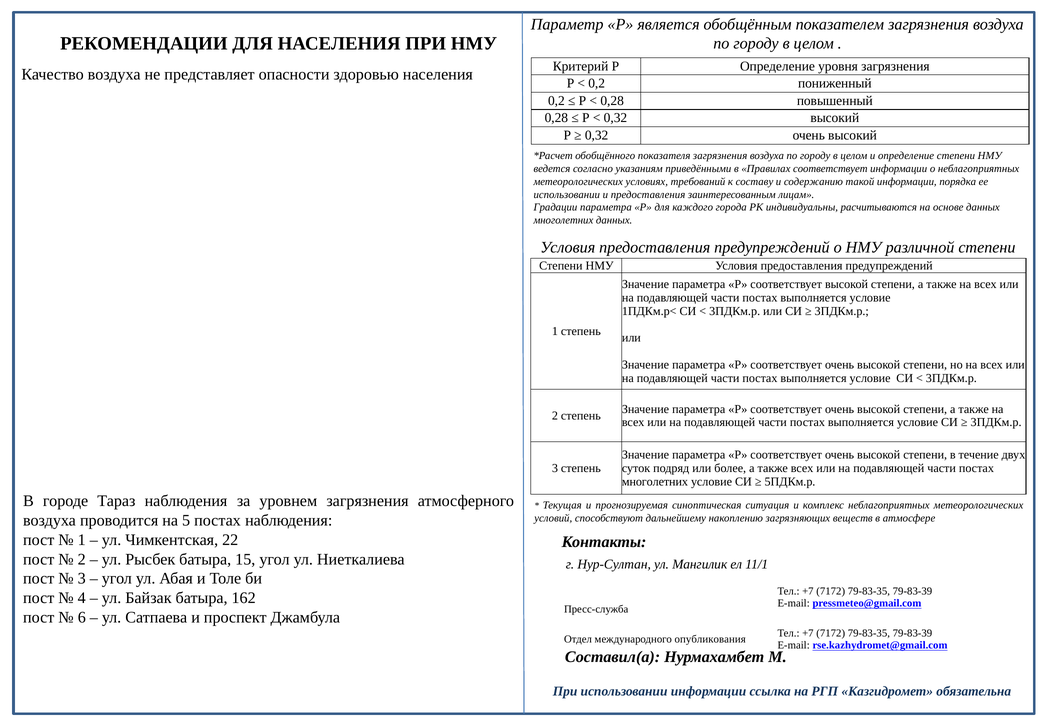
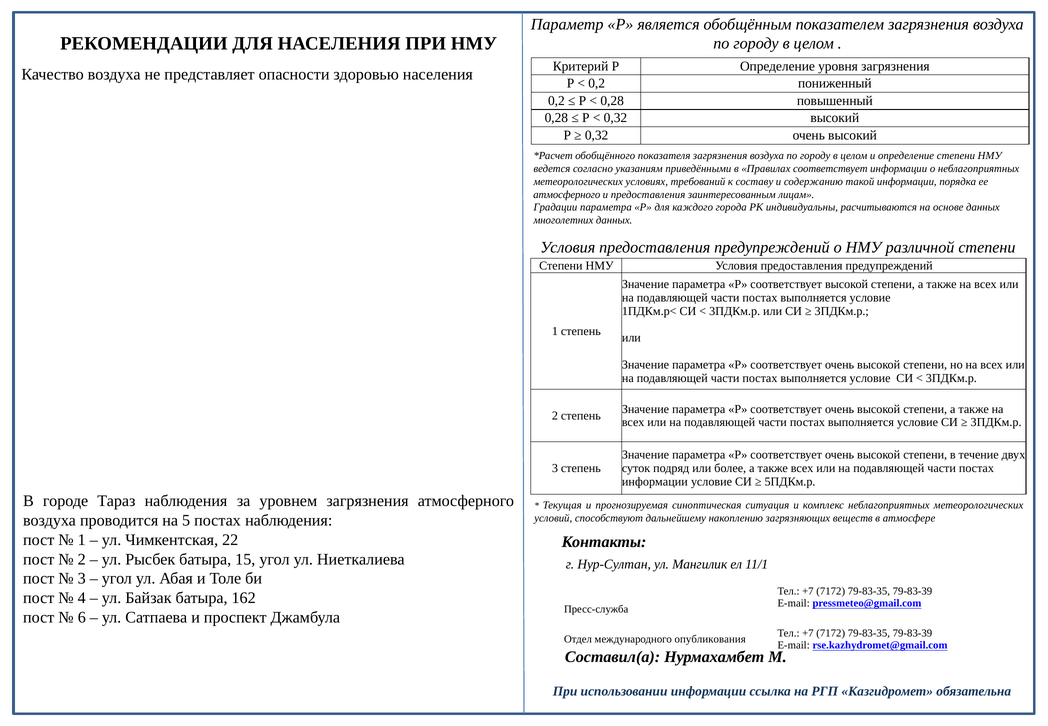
использовании: использовании -> атмосферного (567, 194)
многолетних: многолетних -> информации (655, 481)
